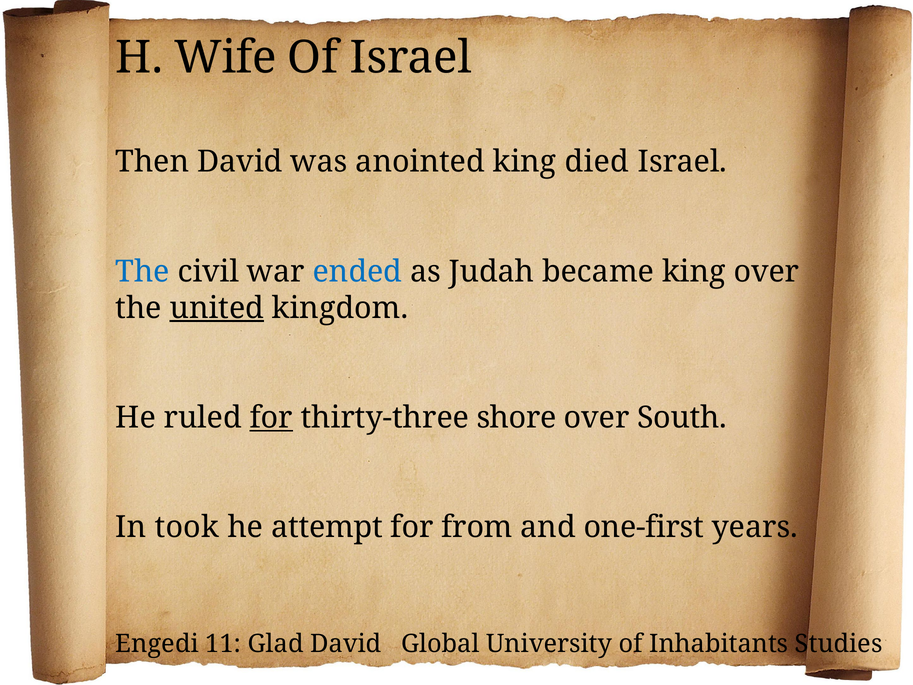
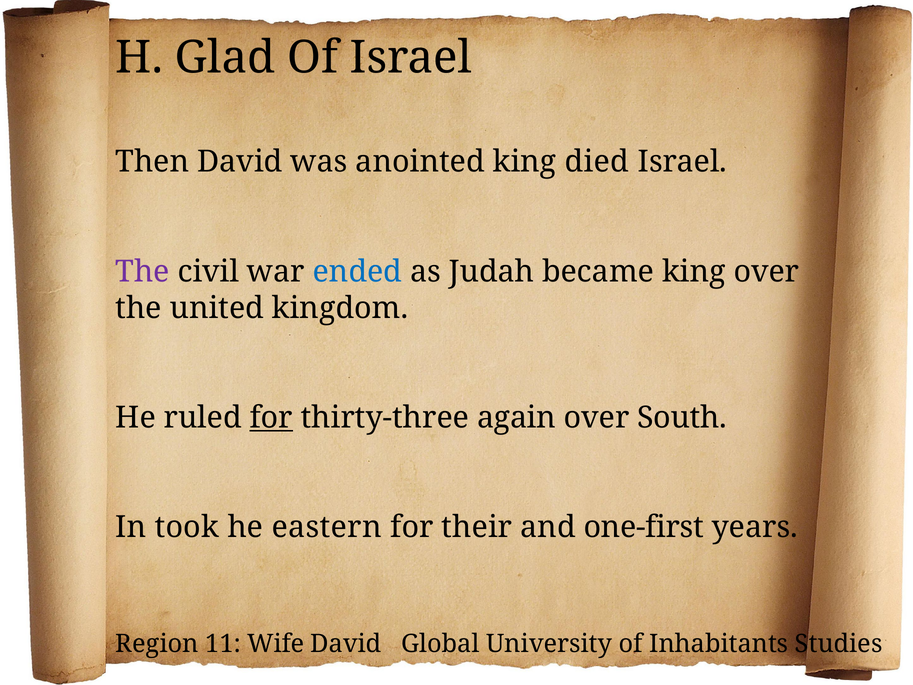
Wife: Wife -> Glad (225, 58)
The colour: blue -> purple (143, 271)
united underline: present -> none (217, 308)
shore: shore -> again (517, 417)
attempt: attempt -> eastern (327, 527)
from: from -> their (477, 527)
Engedi: Engedi -> Region (157, 643)
Glad: Glad -> Wife (276, 643)
